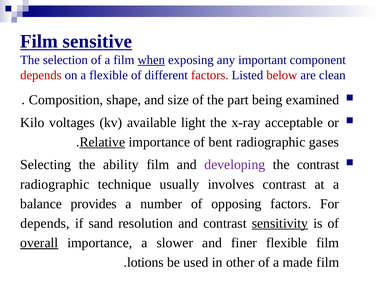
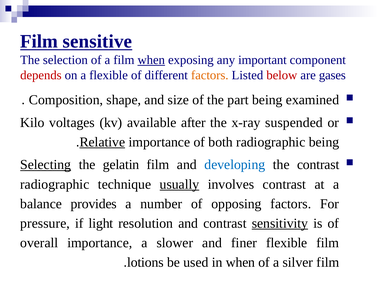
factors colour: red -> orange (210, 75)
clean: clean -> gases (332, 75)
light: light -> after (193, 122)
acceptable: acceptable -> suspended (294, 122)
bent: bent -> both (221, 142)
radiographic gases: gases -> being (324, 142)
Selecting underline: none -> present (46, 164)
ability: ability -> gelatin (121, 164)
developing colour: purple -> blue (235, 164)
usually underline: none -> present (179, 184)
depends: depends -> pressure (45, 223)
sand: sand -> light (101, 223)
overall underline: present -> none (39, 242)
in other: other -> when (240, 262)
made: made -> silver (298, 262)
